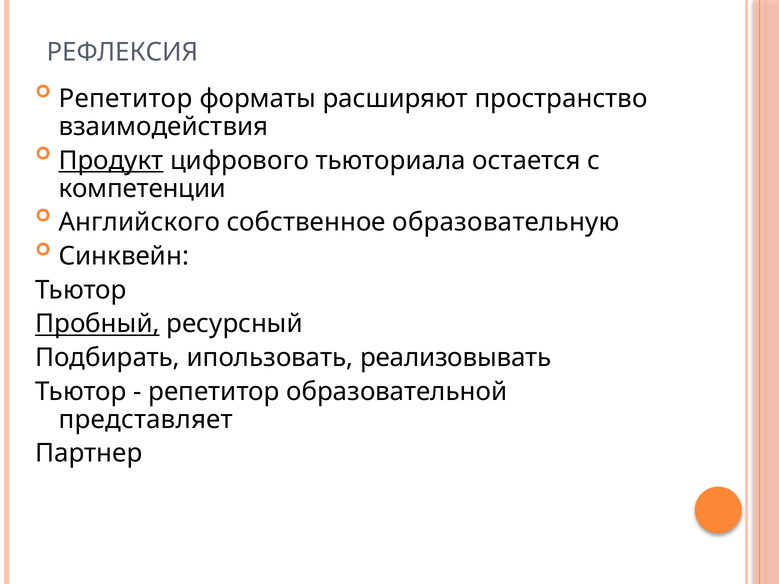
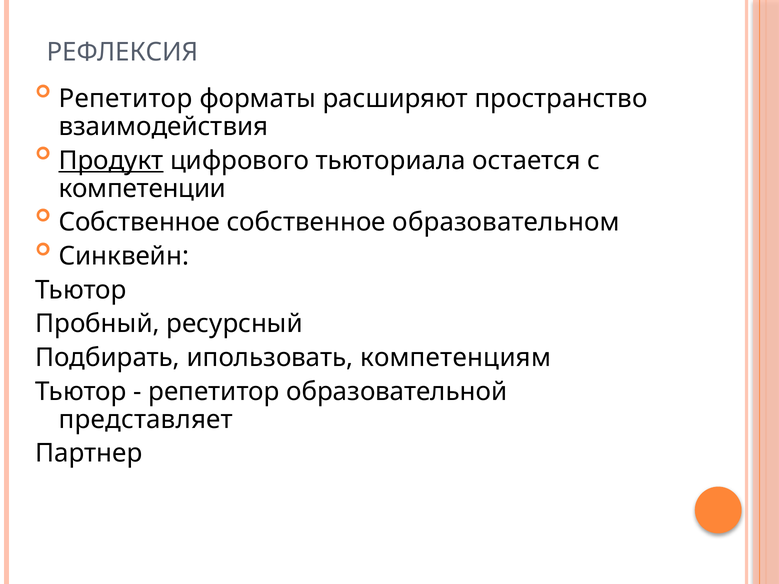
Английского: Английского -> Собственное (139, 222)
образовательную: образовательную -> образовательном (506, 222)
Пробный underline: present -> none (97, 324)
реализовывать: реализовывать -> компетенциям (456, 358)
